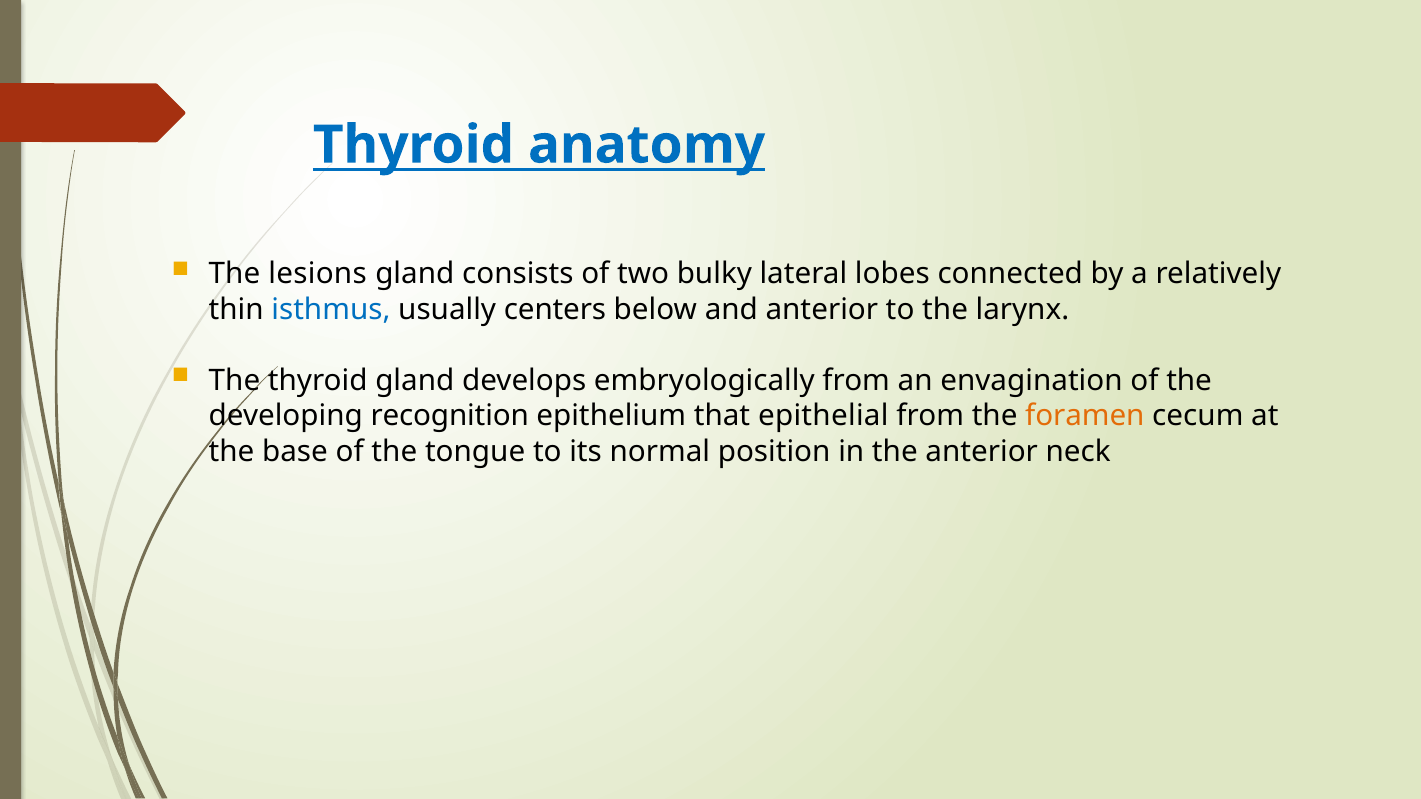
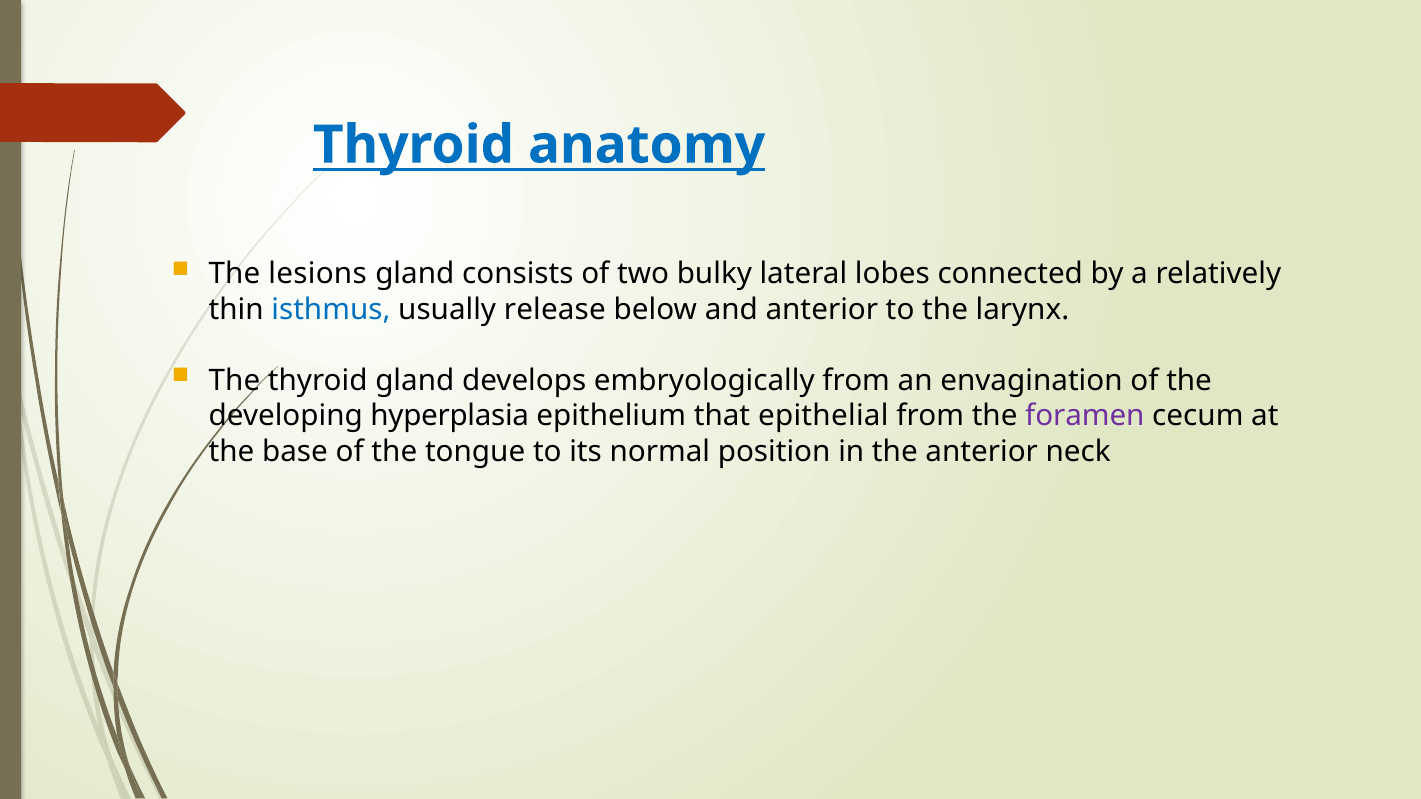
centers: centers -> release (555, 309)
recognition: recognition -> hyperplasia (450, 416)
foramen colour: orange -> purple (1085, 416)
